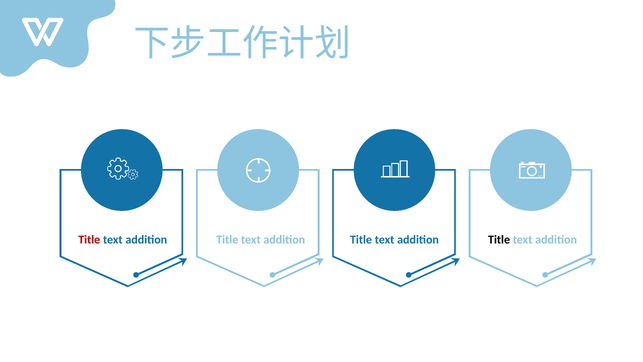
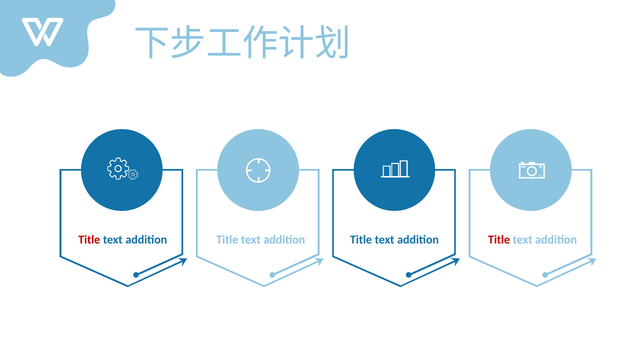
Title colour: black -> red (499, 240)
